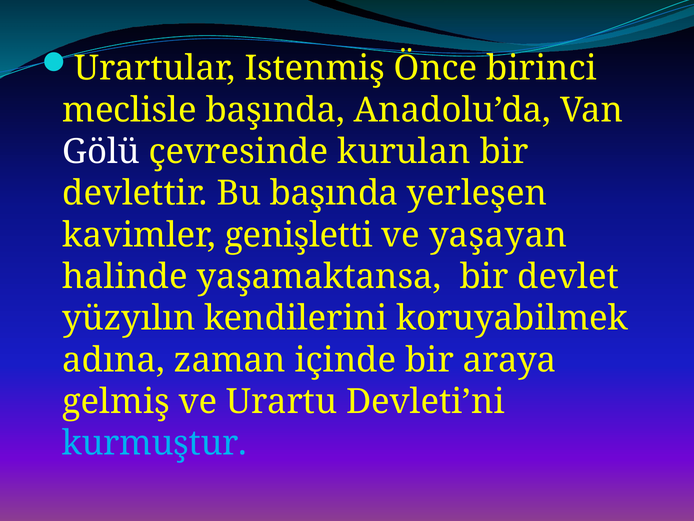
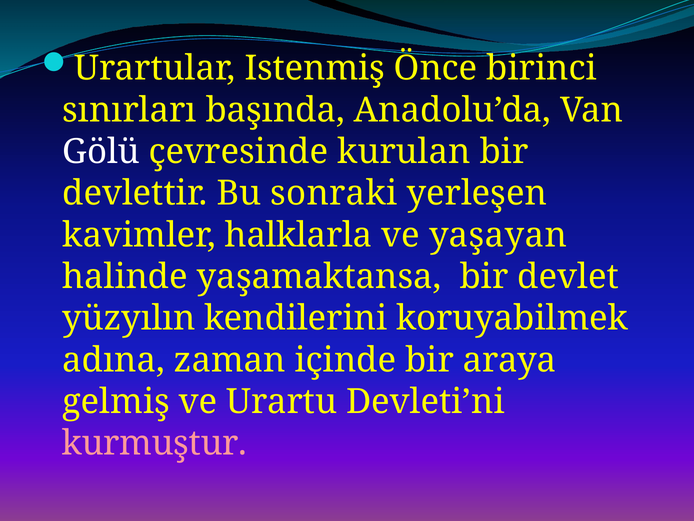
meclisle: meclisle -> sınırları (129, 110)
Bu başında: başında -> sonraki (334, 193)
genişletti: genişletti -> halklarla (299, 235)
kurmuştur colour: light blue -> pink (154, 443)
